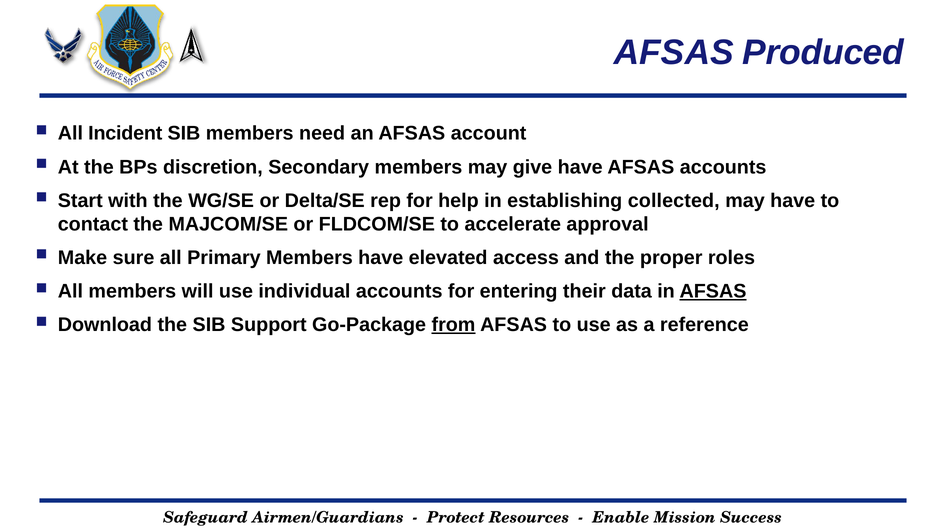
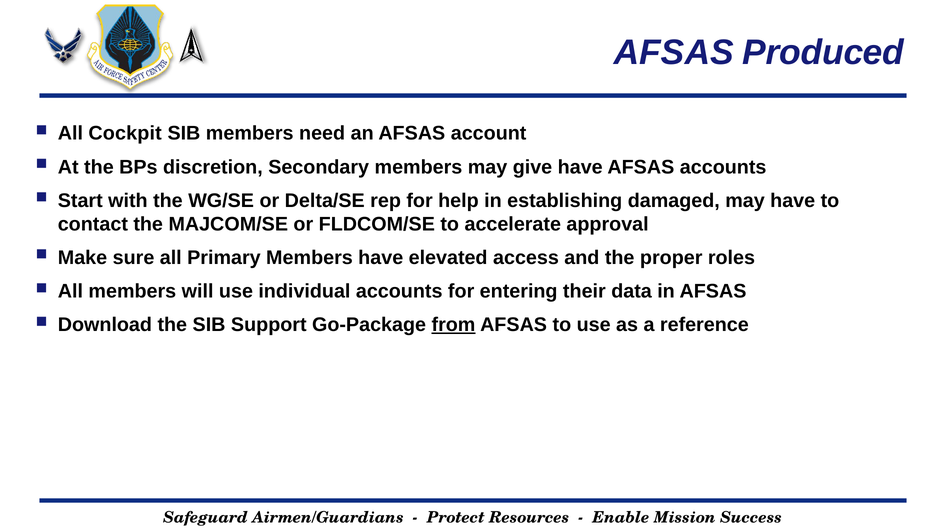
Incident: Incident -> Cockpit (125, 134)
collected: collected -> damaged (674, 201)
AFSAS underline: present -> none (713, 291)
